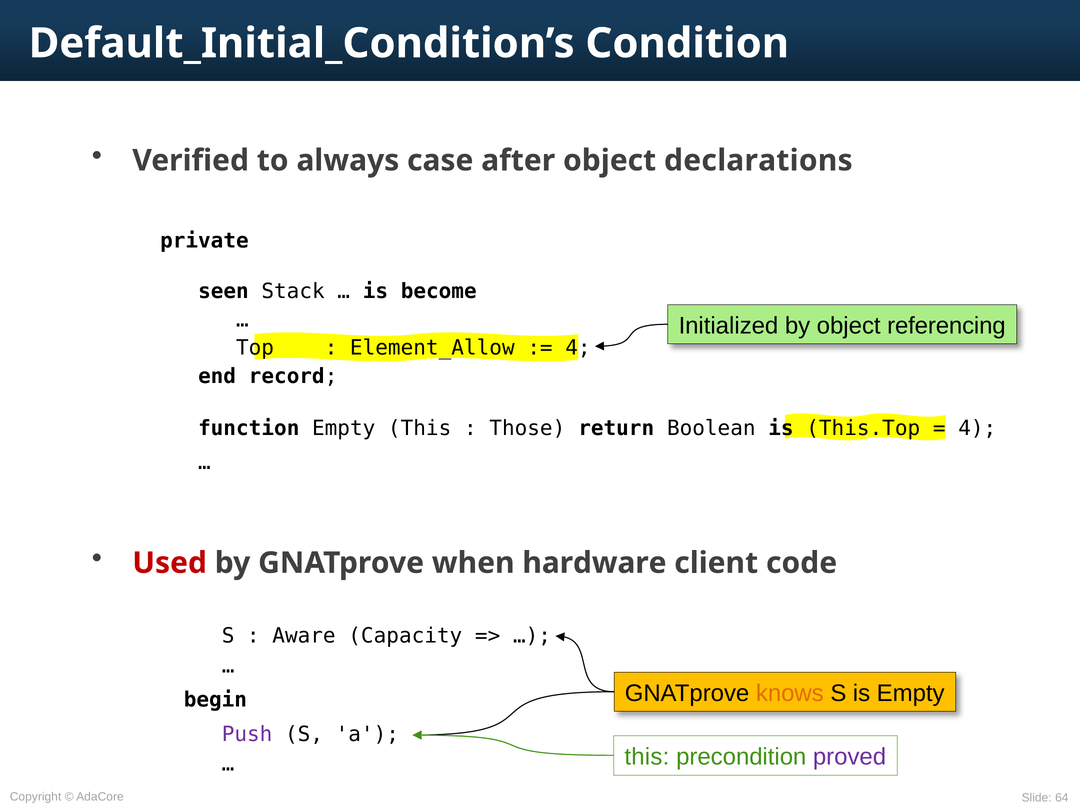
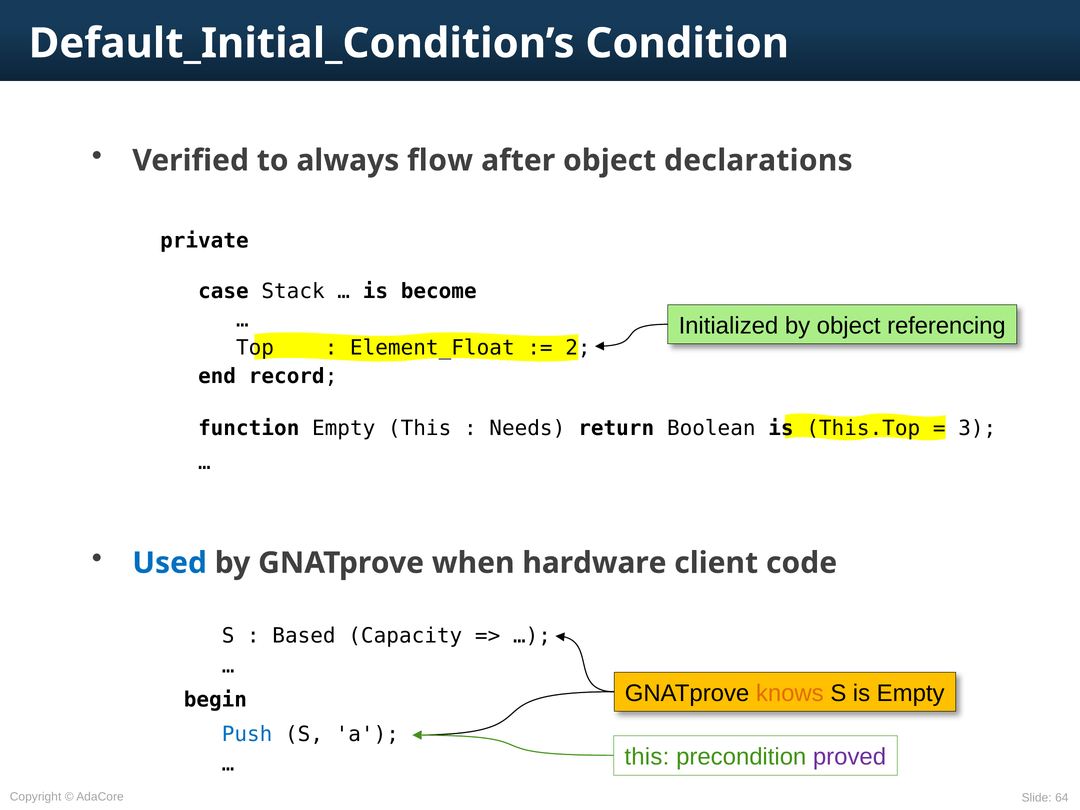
case: case -> flow (440, 161)
seen: seen -> case (223, 291)
Element_Allow: Element_Allow -> Element_Float (432, 348)
4: 4 -> 2 (578, 348)
Those: Those -> Needs (527, 428)
4: 4 -> 3 (977, 428)
Used colour: red -> blue (170, 563)
Aware: Aware -> Based (304, 636)
Push colour: purple -> blue (247, 734)
